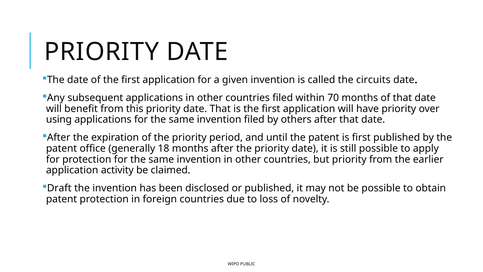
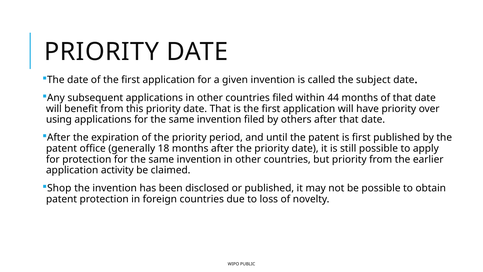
circuits: circuits -> subject (373, 80)
70: 70 -> 44 (333, 98)
Draft: Draft -> Shop (59, 188)
